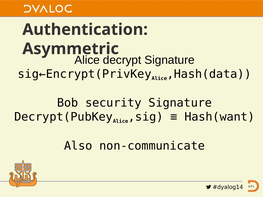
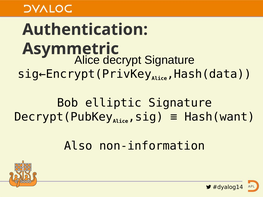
security: security -> elliptic (113, 103)
non-communicate: non-communicate -> non-information (152, 146)
